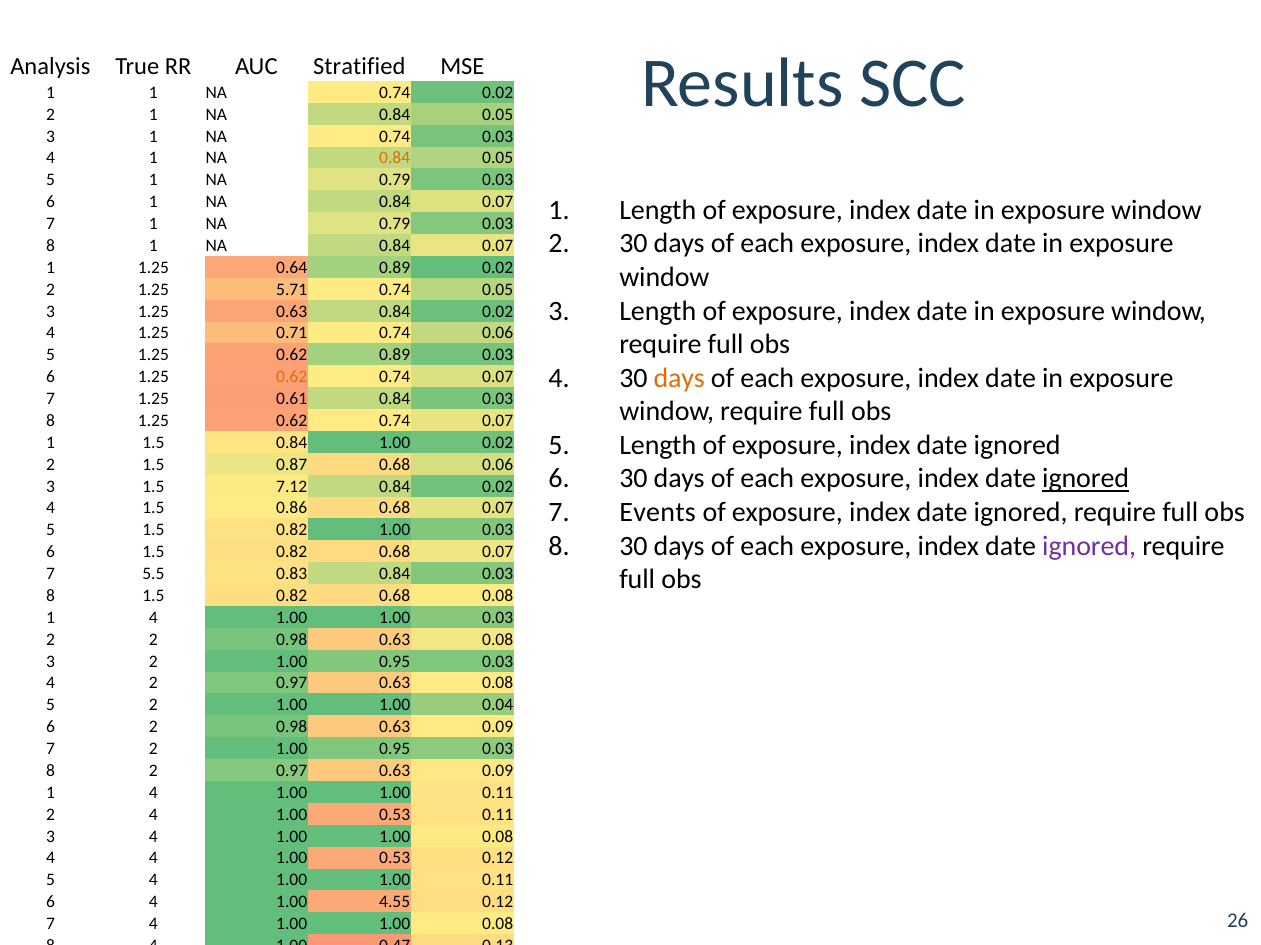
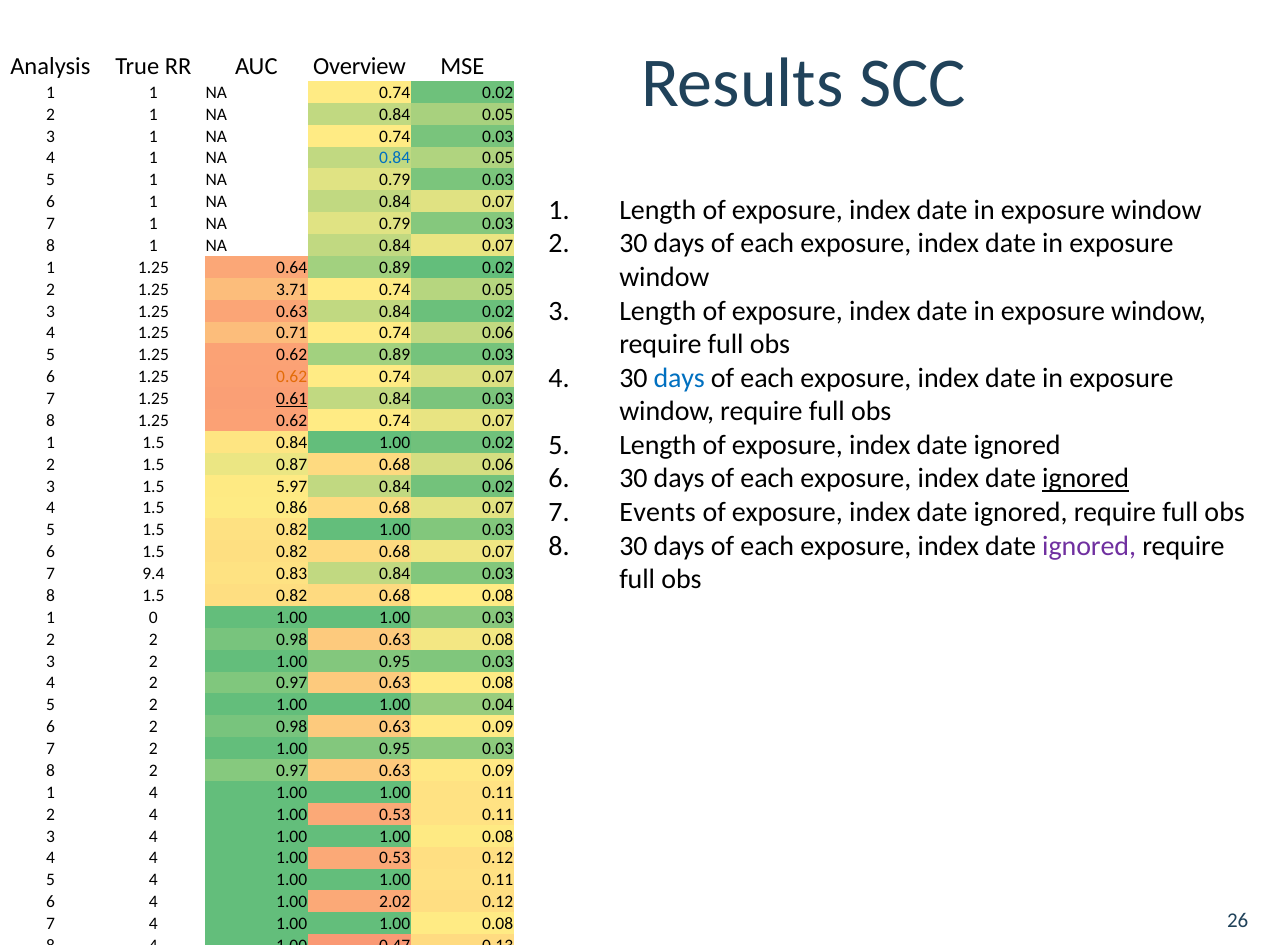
Stratified: Stratified -> Overview (359, 67)
0.84 colour: orange -> blue (395, 158)
5.71: 5.71 -> 3.71 (292, 290)
days colour: orange -> blue (679, 378)
0.61 underline: none -> present (292, 399)
7.12: 7.12 -> 5.97 (292, 487)
5.5: 5.5 -> 9.4 (153, 574)
4: 4 -> 0 (153, 618)
4.55: 4.55 -> 2.02 (395, 903)
